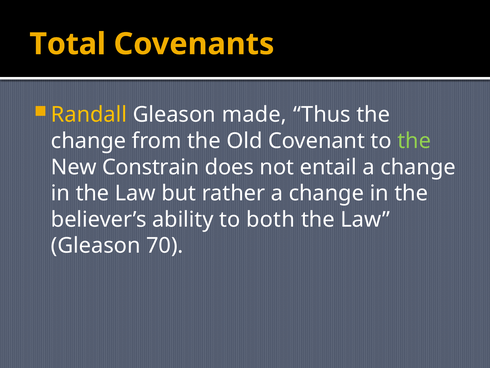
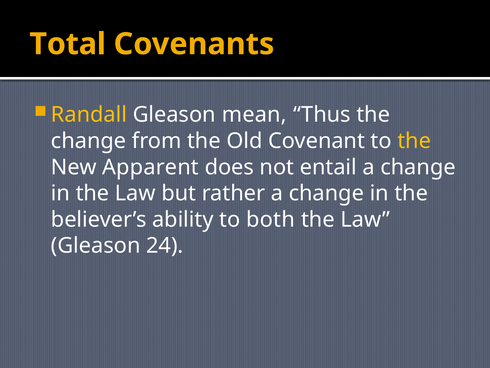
made: made -> mean (254, 115)
the colour: light green -> yellow (414, 141)
Constrain: Constrain -> Apparent (150, 167)
70: 70 -> 24 (165, 245)
